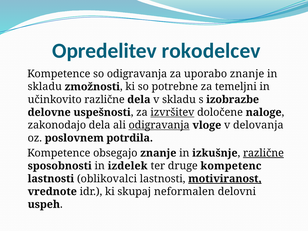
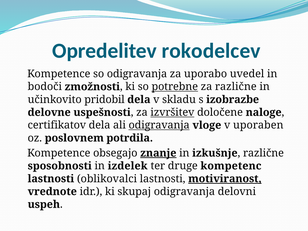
uporabo znanje: znanje -> uvedel (247, 74)
skladu: skladu -> bodoči (45, 87)
potrebne underline: none -> present (175, 87)
za temeljni: temeljni -> različne (236, 87)
učinkovito različne: različne -> pridobil (105, 100)
zakonodajo: zakonodajo -> certifikatov (57, 125)
delovanja: delovanja -> uporaben (258, 125)
znanje underline: none -> present (158, 153)
različne underline: present -> none (263, 153)
skupaj neformalen: neformalen -> odigravanja (184, 192)
